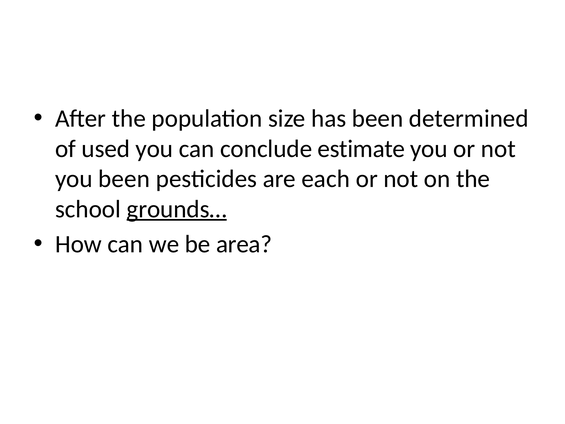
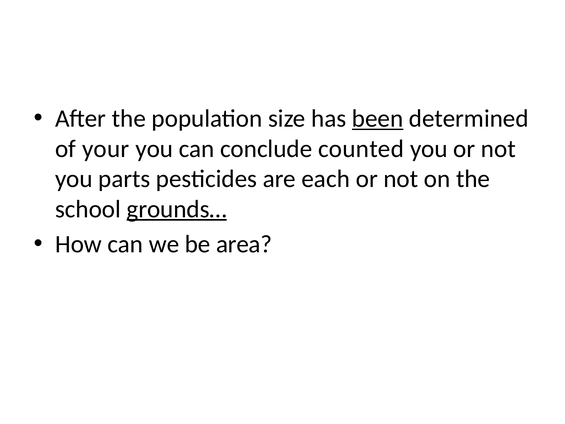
been underline: none -> present (378, 119)
used: used -> your (106, 149)
estimate: estimate -> counted (361, 149)
you been: been -> parts (124, 179)
